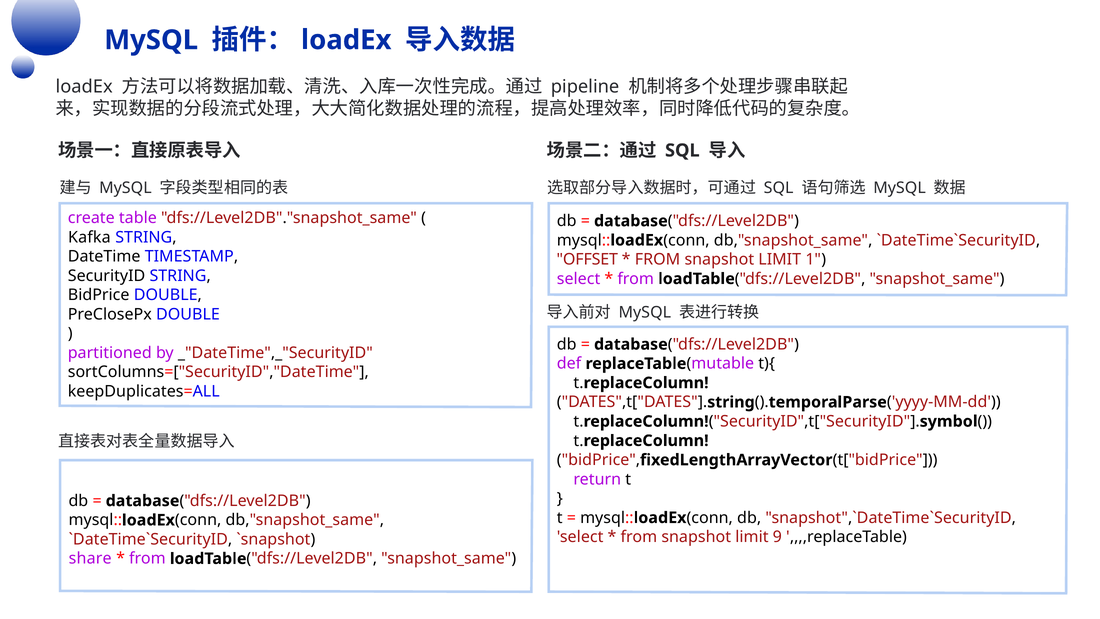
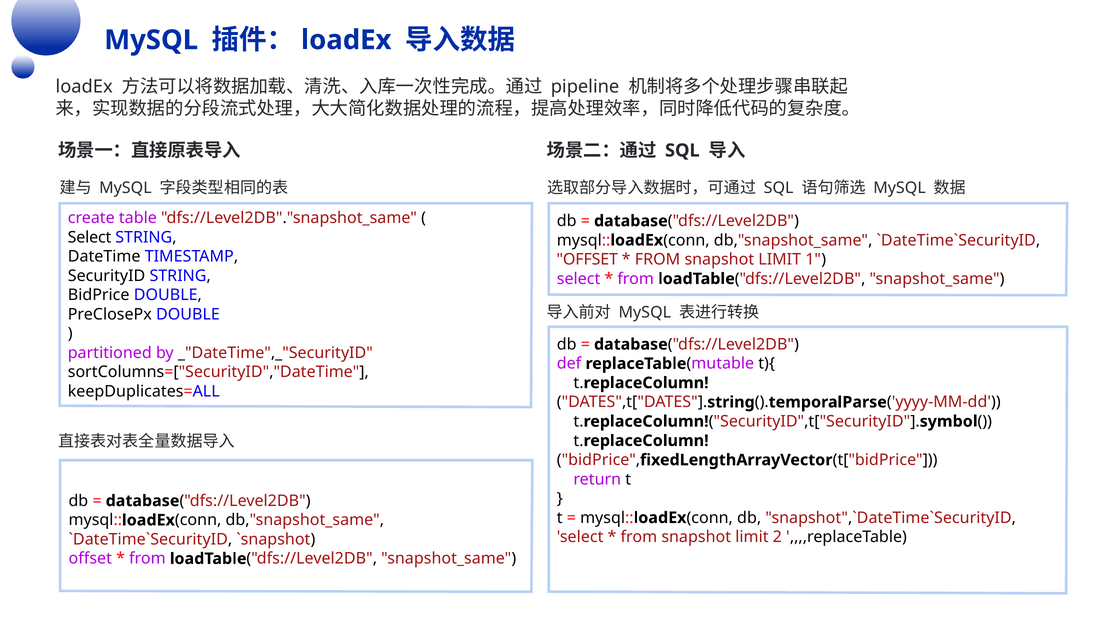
Kafka: Kafka -> Select (90, 237)
9: 9 -> 2 (777, 537)
share: share -> offset (90, 558)
